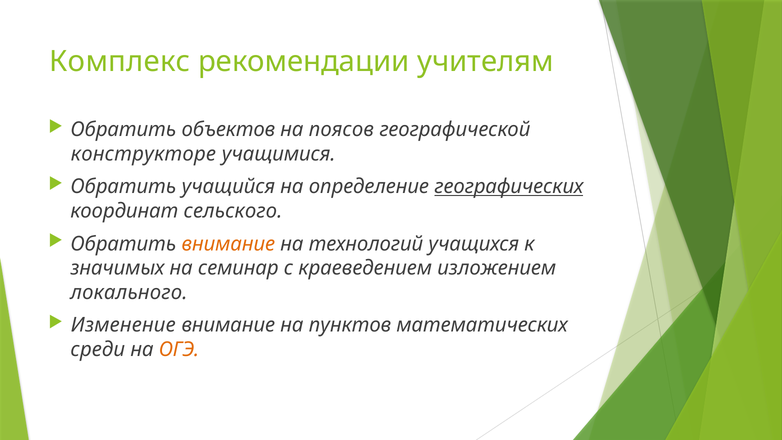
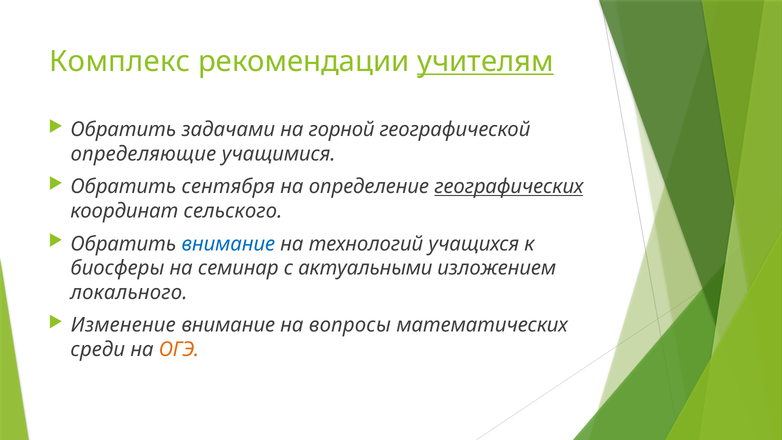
учителям underline: none -> present (485, 62)
объектов: объектов -> задачами (228, 130)
поясов: поясов -> горной (342, 130)
конструкторе: конструкторе -> определяющие (143, 154)
учащийся: учащийся -> сентября (228, 187)
внимание colour: orange -> blue (228, 244)
значимых: значимых -> биосферы (117, 268)
краеведением: краеведением -> актуальными (365, 268)
пунктов: пунктов -> вопросы (350, 325)
